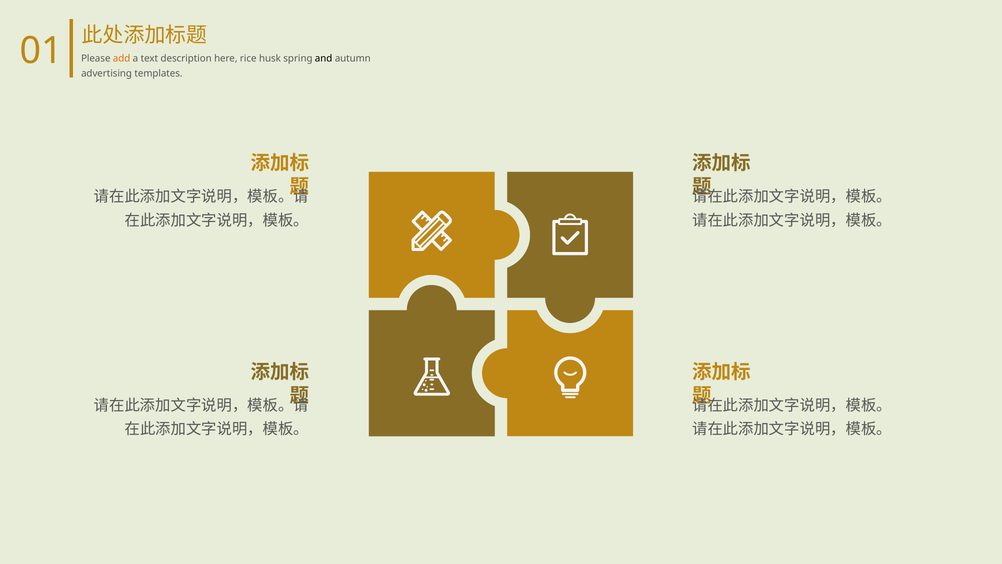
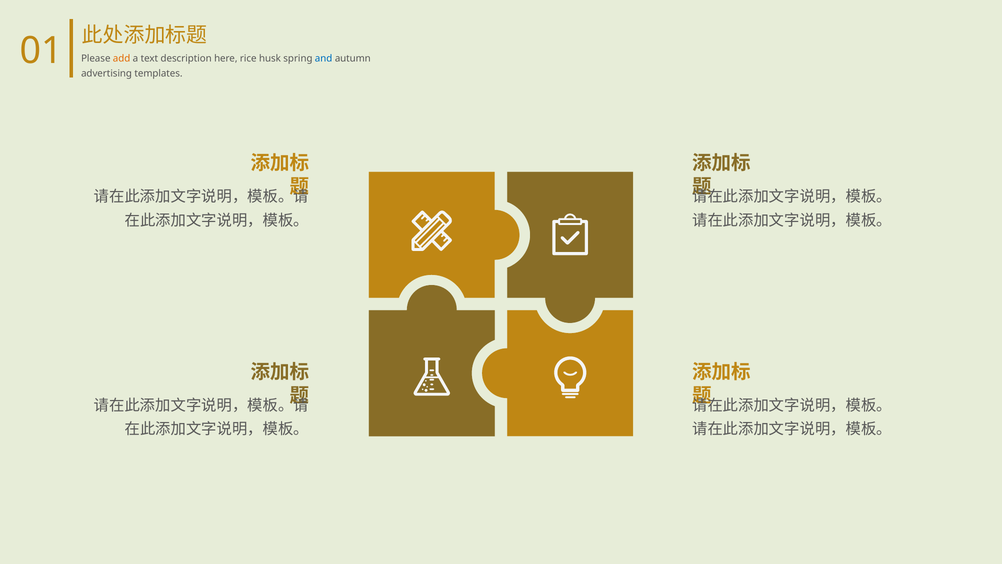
and colour: black -> blue (324, 59)
